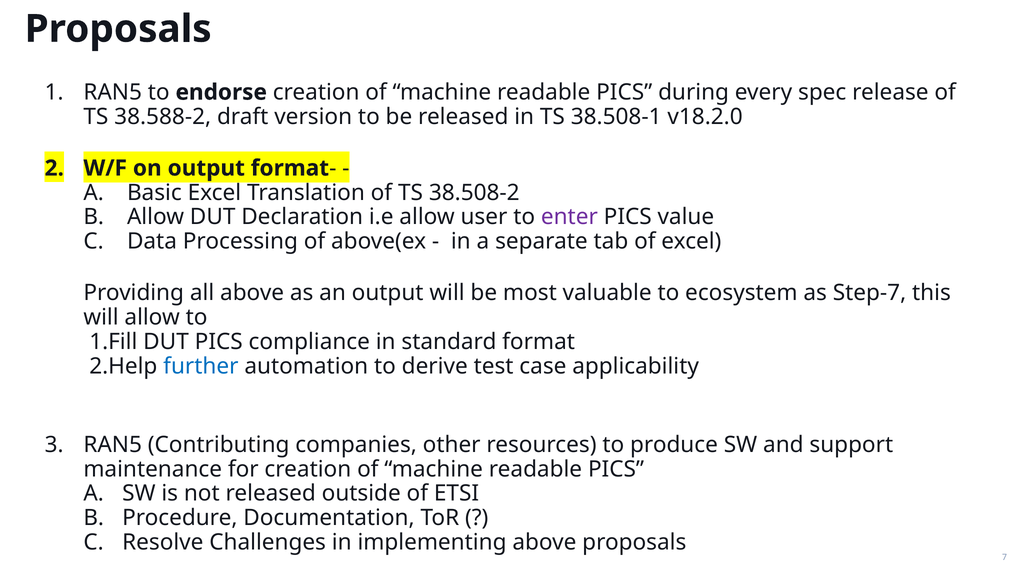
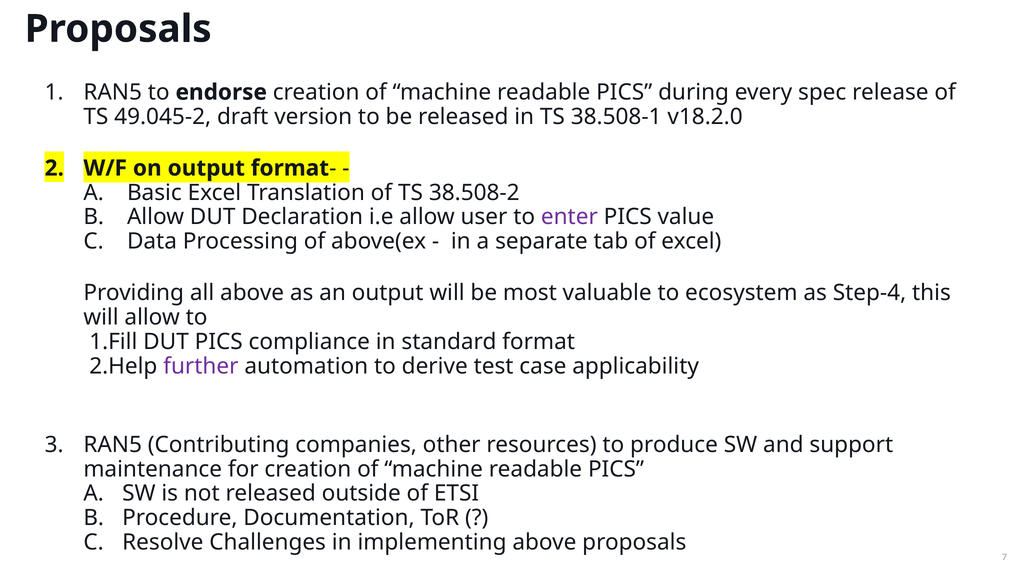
38.588-2: 38.588-2 -> 49.045-2 (163, 117)
Step-7: Step-7 -> Step-4 (869, 293)
further colour: blue -> purple (201, 366)
